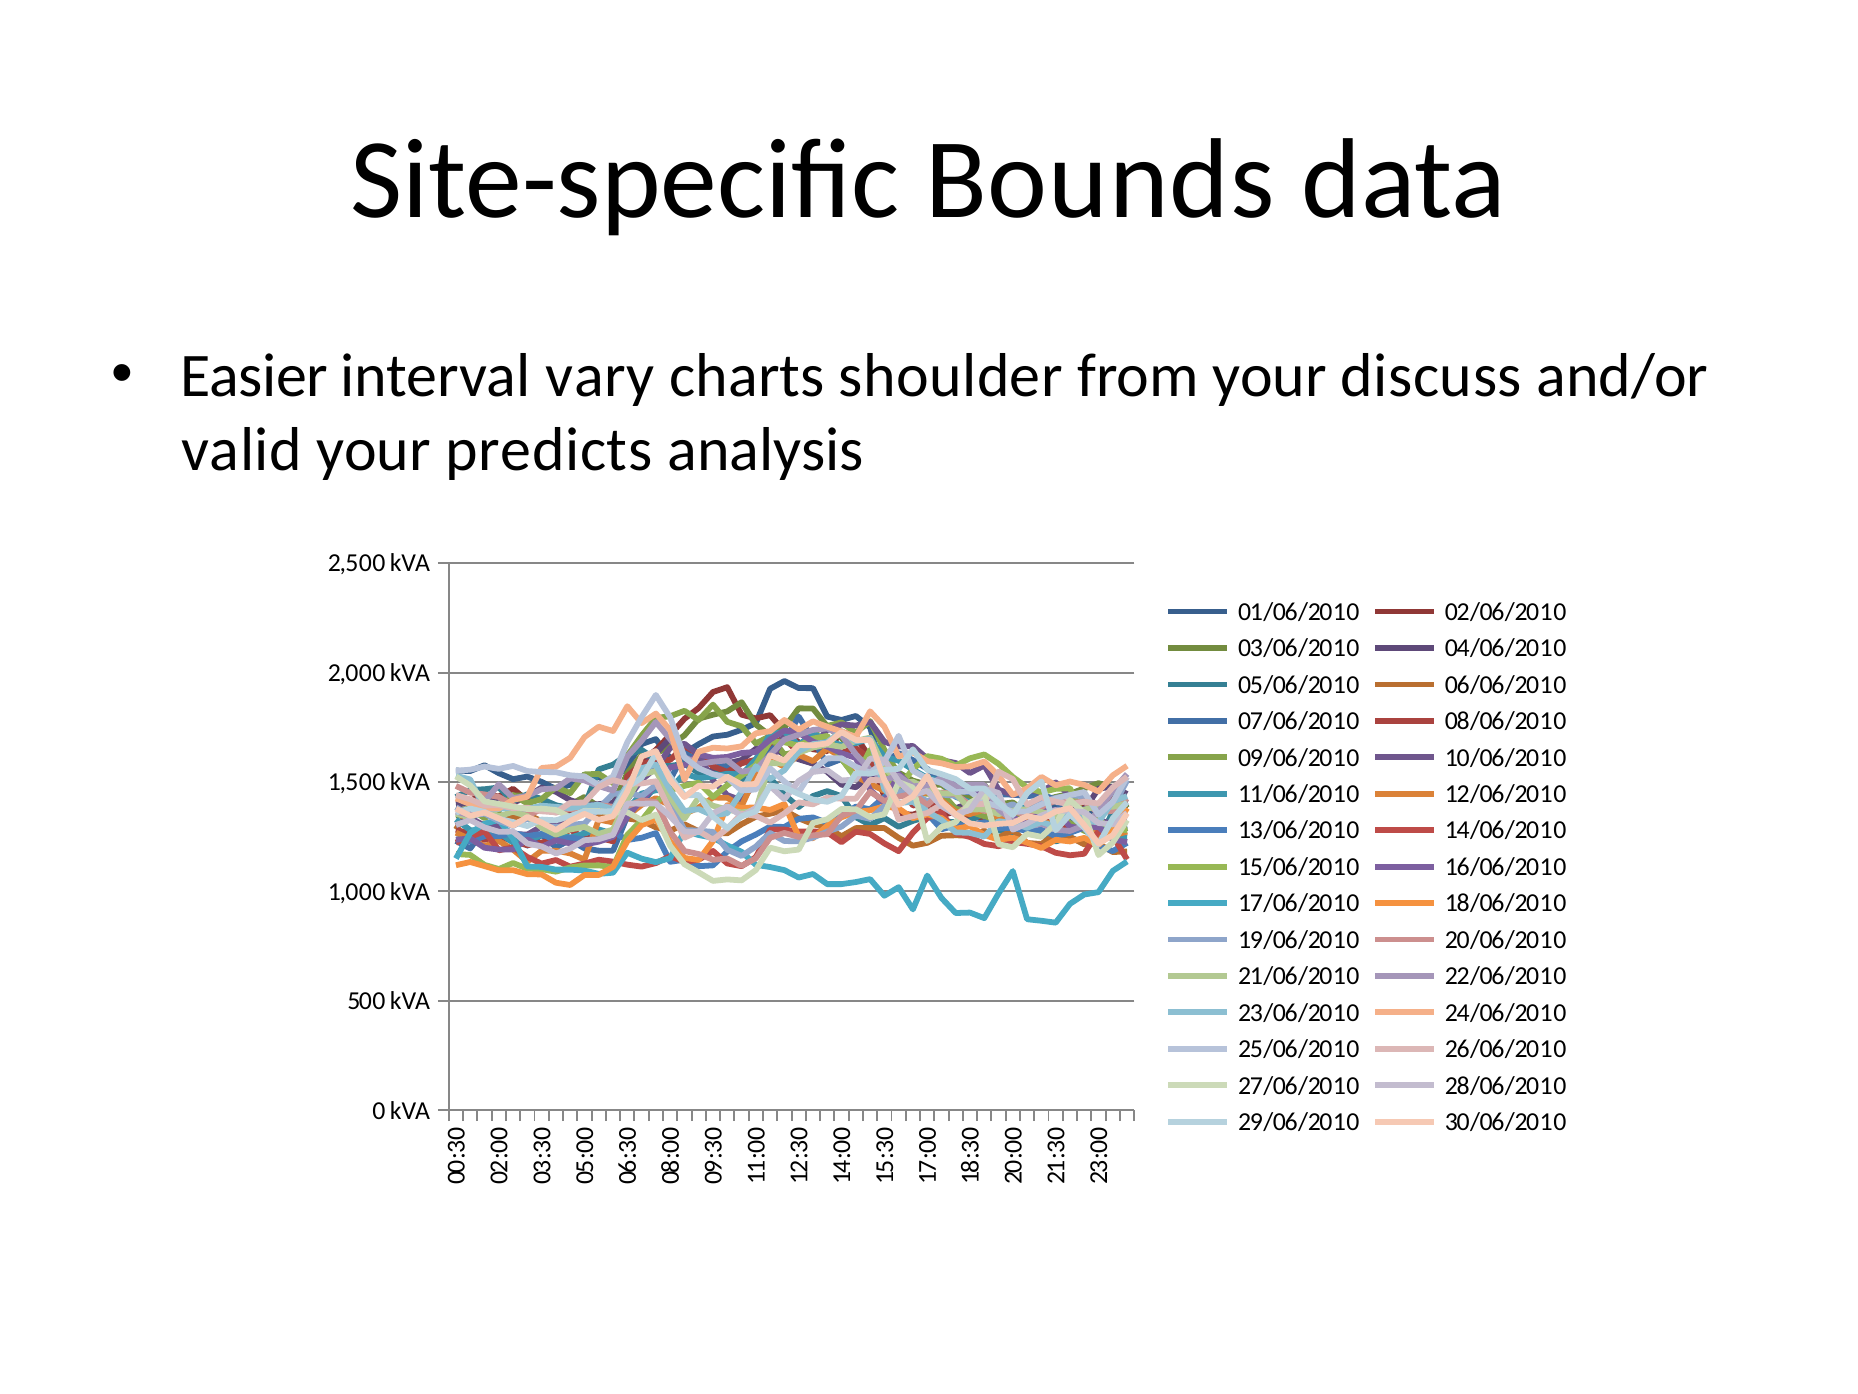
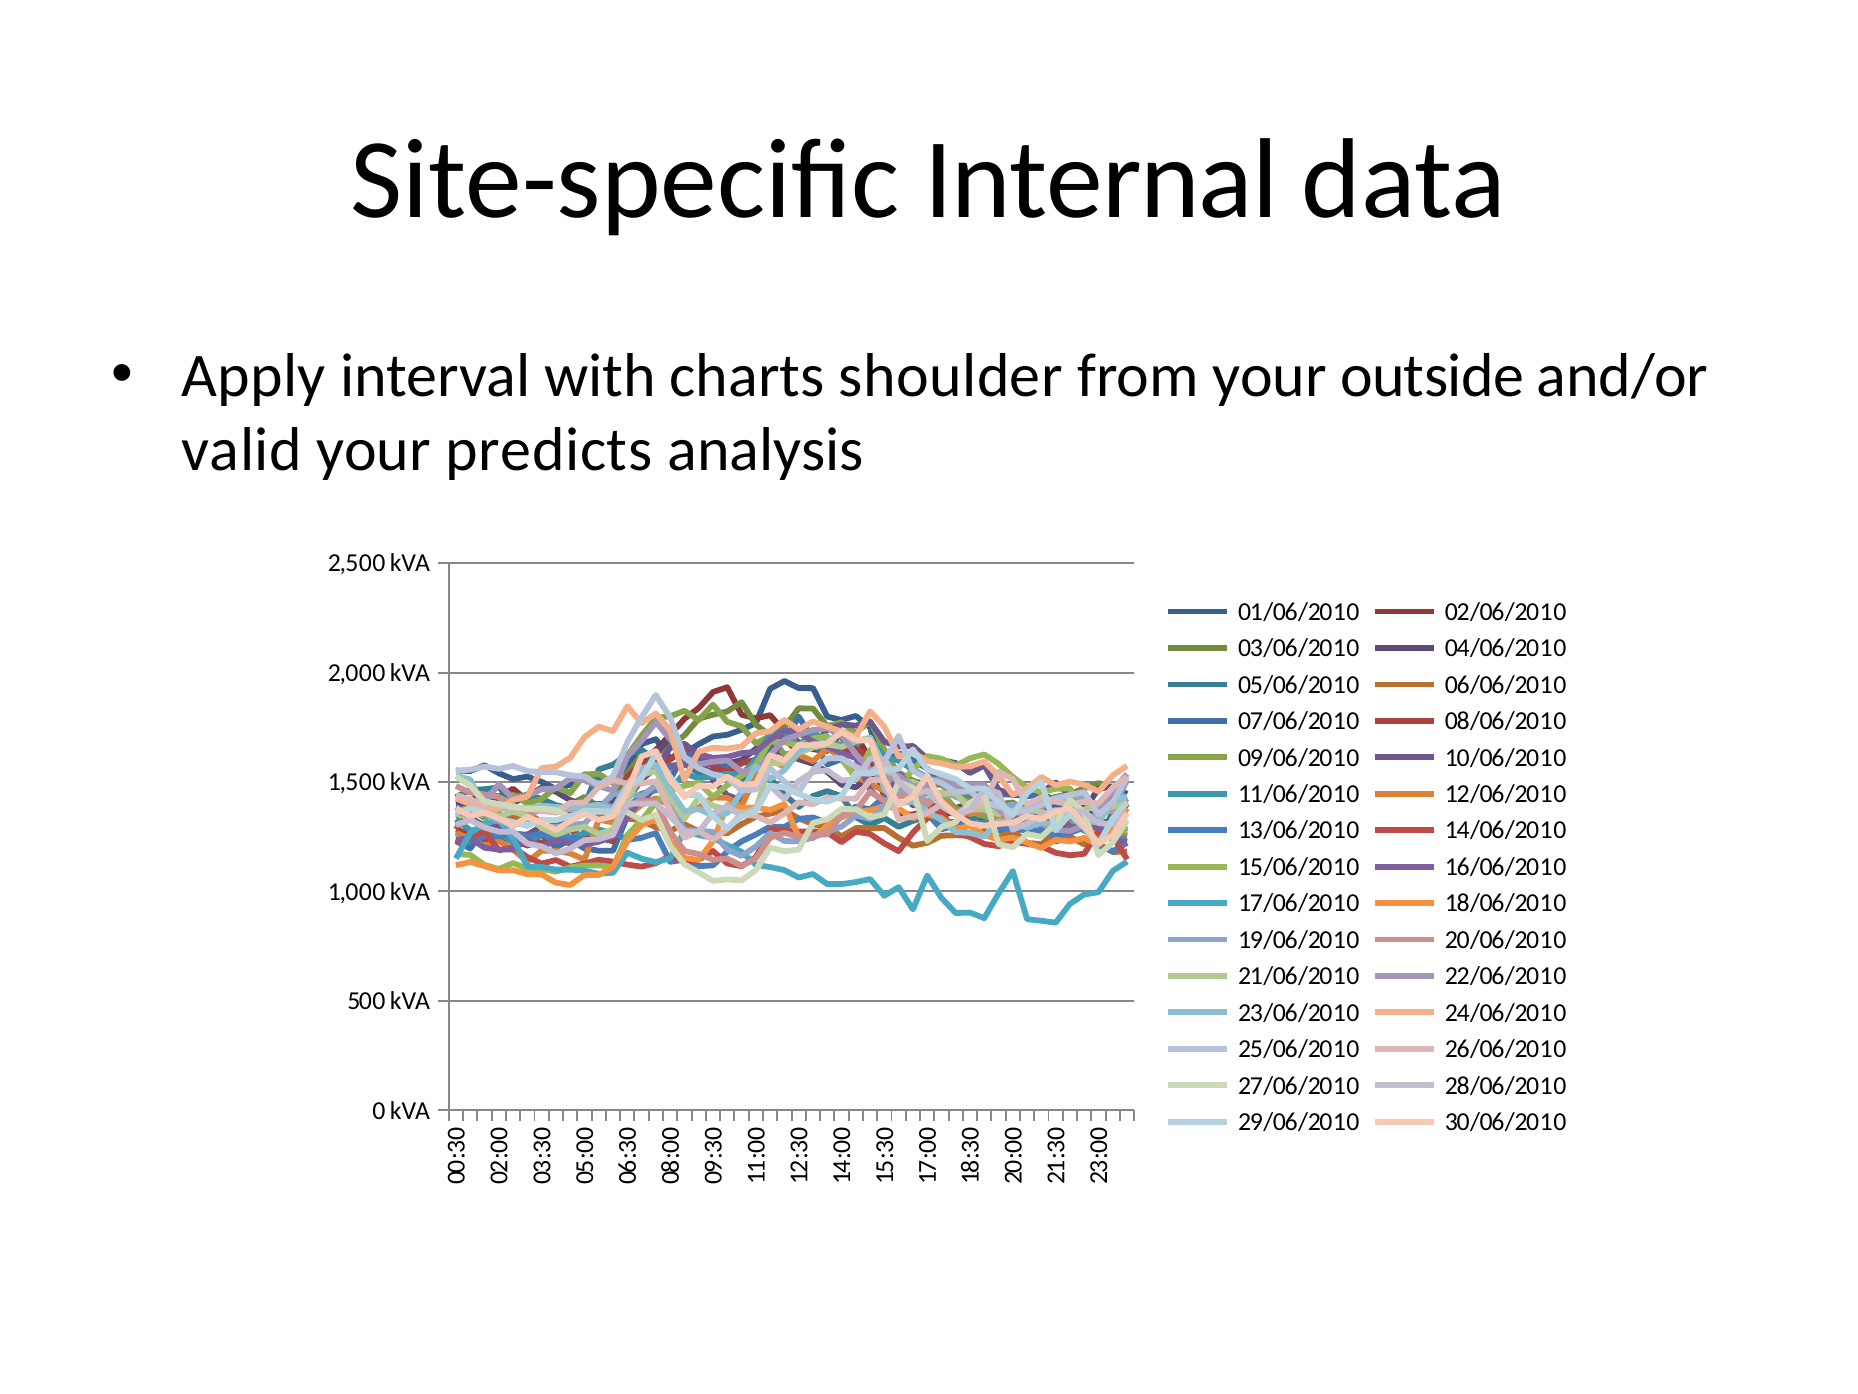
Bounds: Bounds -> Internal (1101, 180)
Easier: Easier -> Apply (254, 376)
vary: vary -> with (600, 376)
discuss: discuss -> outside (1432, 376)
